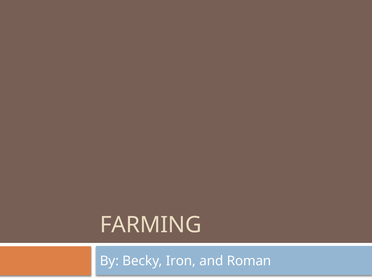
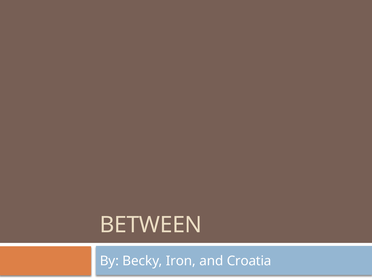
FARMING: FARMING -> BETWEEN (151, 225)
Roman: Roman -> Croatia (249, 261)
